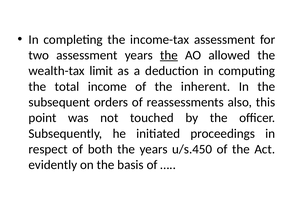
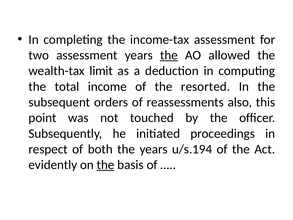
inherent: inherent -> resorted (206, 86)
u/s.450: u/s.450 -> u/s.194 (192, 149)
the underline: none -> present (106, 165)
